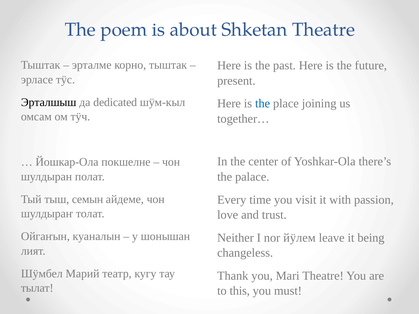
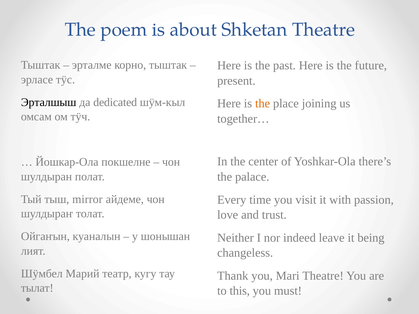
the colour: blue -> orange (263, 104)
семын: семын -> mirror (87, 199)
йӱлем: йӱлем -> indeed (300, 238)
